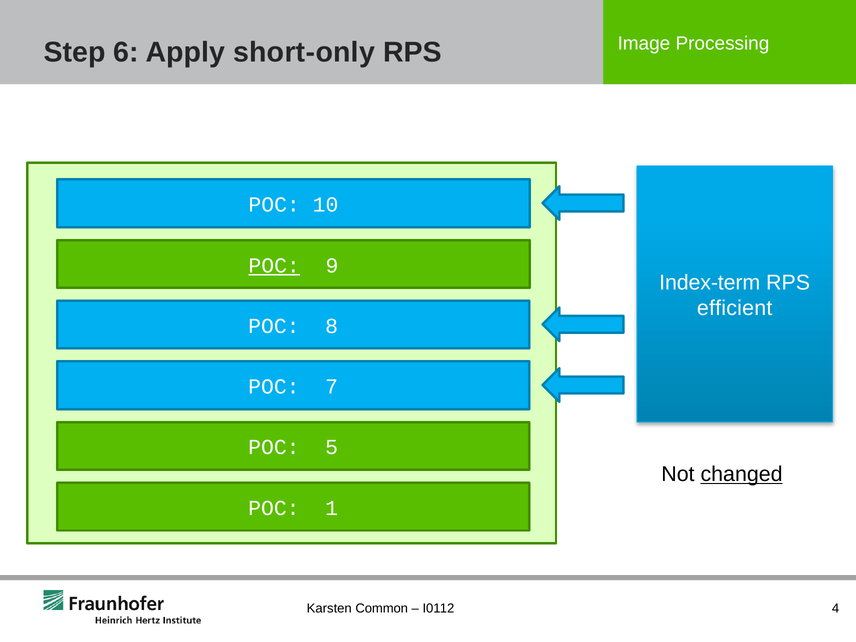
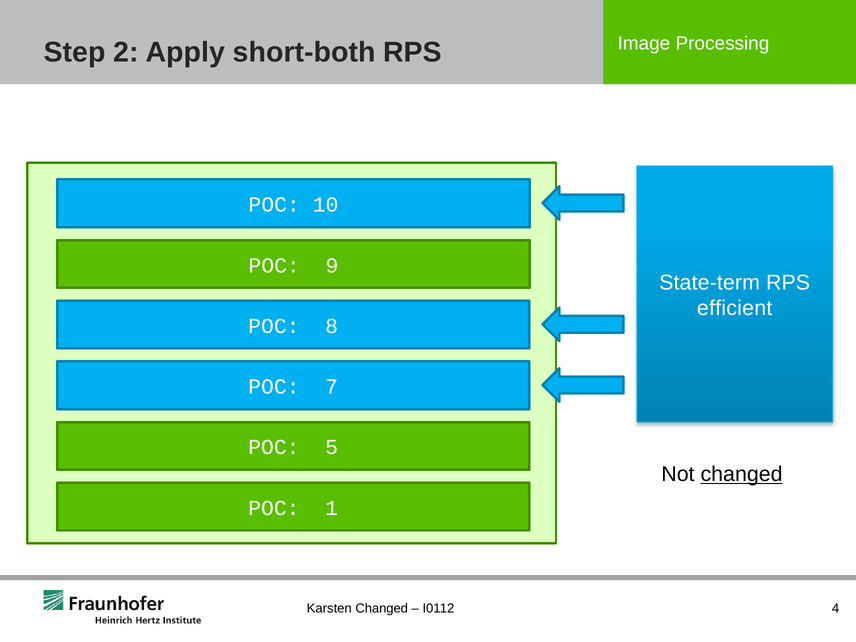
6: 6 -> 2 (126, 52)
short-only: short-only -> short-both (304, 52)
POC underline: present -> none (274, 265)
Index-term: Index-term -> State-term (710, 283)
Karsten Common: Common -> Changed (382, 608)
